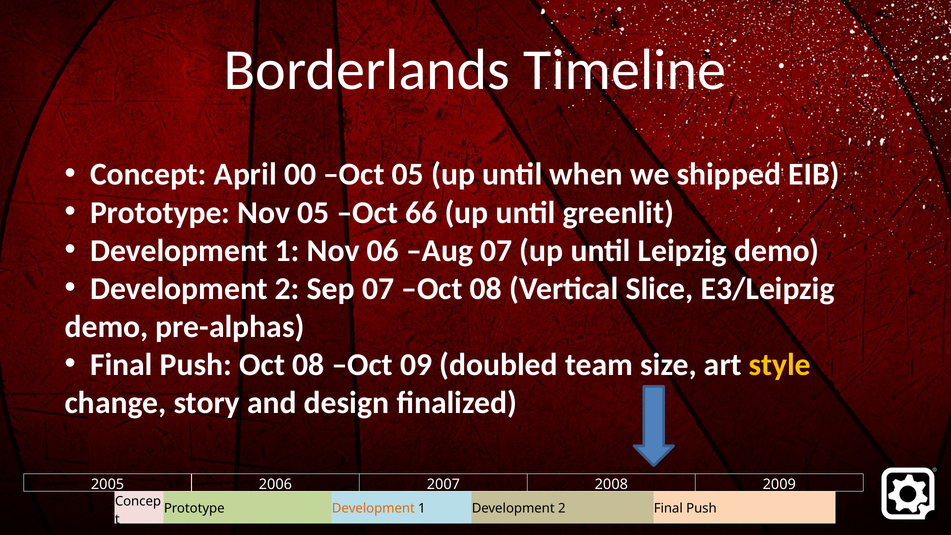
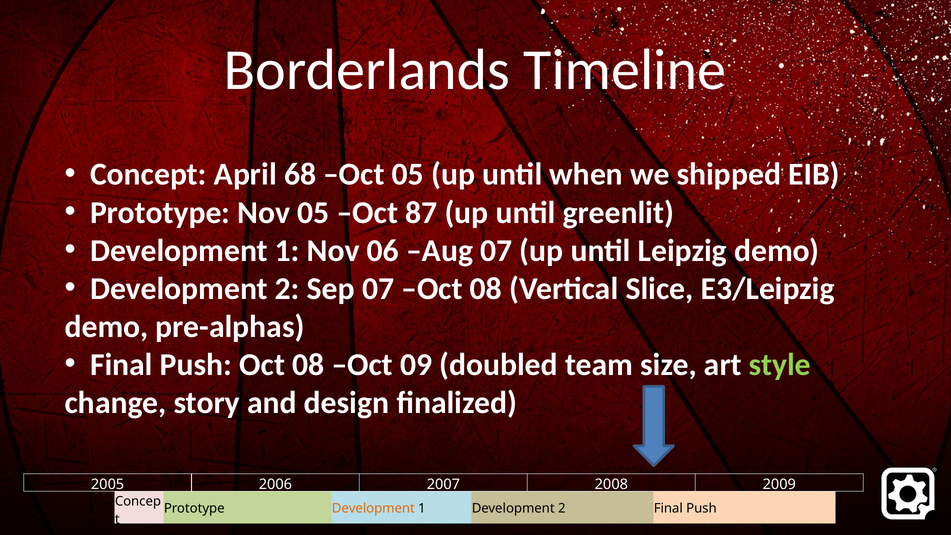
00: 00 -> 68 (300, 174)
66: 66 -> 87 (421, 213)
style colour: yellow -> light green (780, 365)
